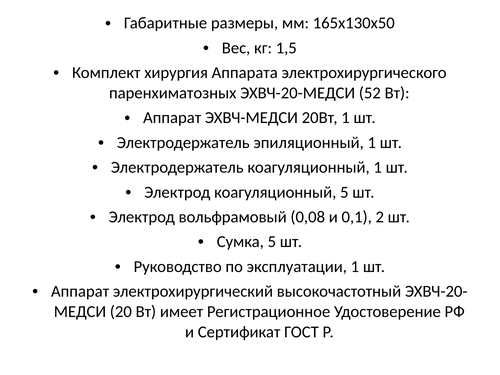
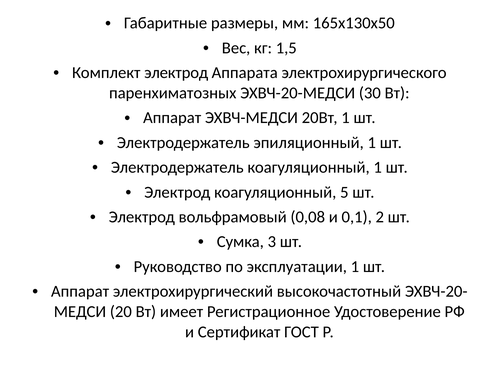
Комплект хирургия: хирургия -> электрод (176, 73)
52: 52 -> 30 (370, 93)
Сумка 5: 5 -> 3 (272, 242)
